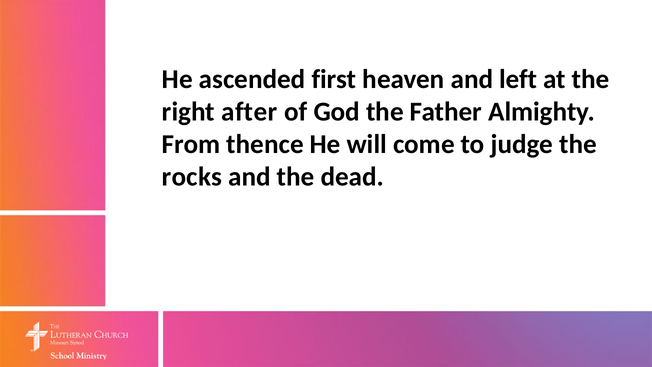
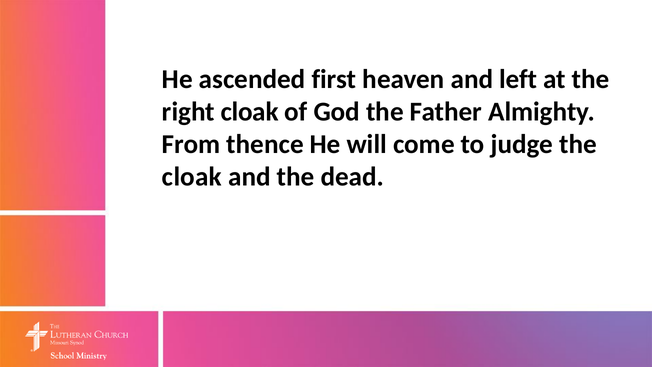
right after: after -> cloak (250, 112)
rocks: rocks -> cloak (192, 177)
